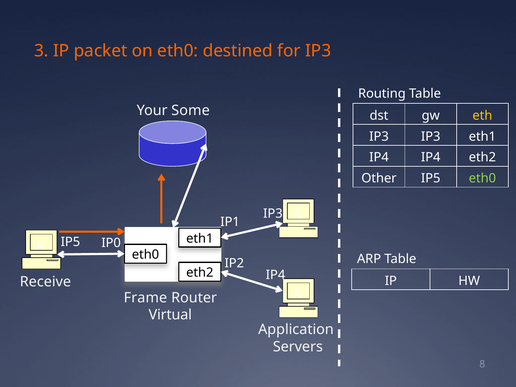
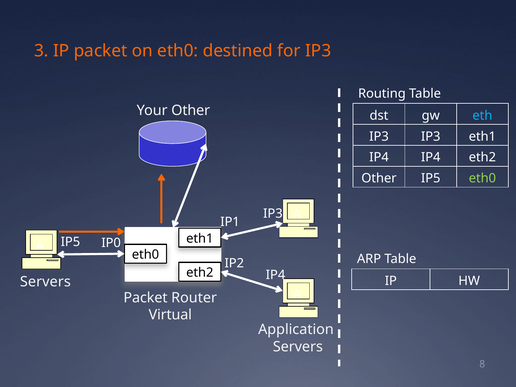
Your Some: Some -> Other (191, 110)
eth colour: yellow -> light blue (482, 116)
Receive: Receive -> Servers (45, 282)
Frame: Frame -> Packet (146, 298)
